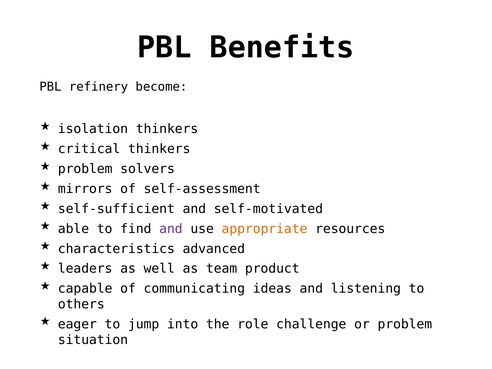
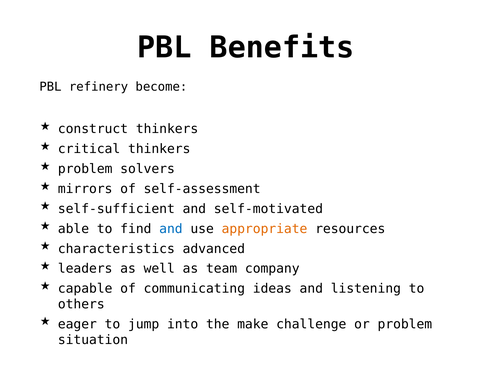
isolation: isolation -> construct (93, 129)
and colour: purple -> blue (171, 229)
product: product -> company (272, 269)
role: role -> make (253, 324)
